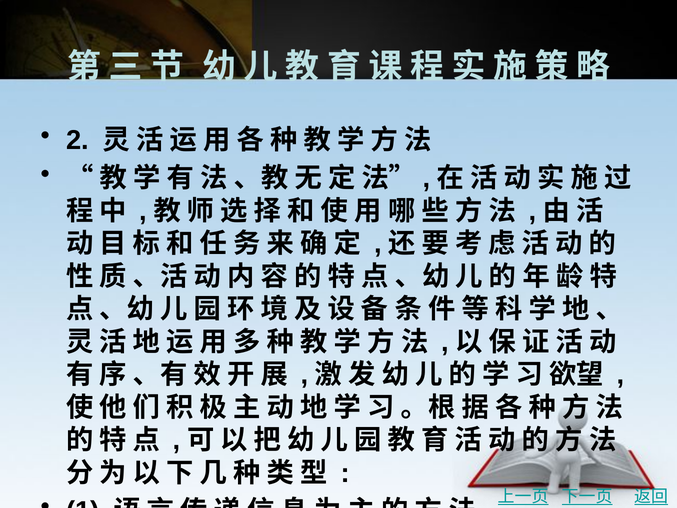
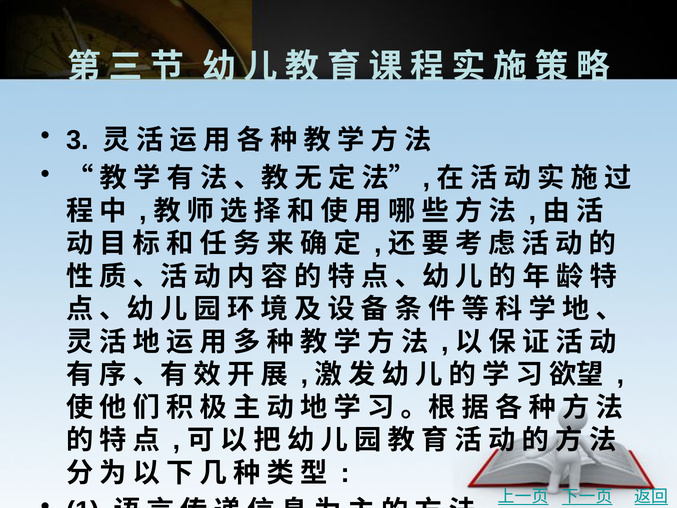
2: 2 -> 3 (77, 140)
